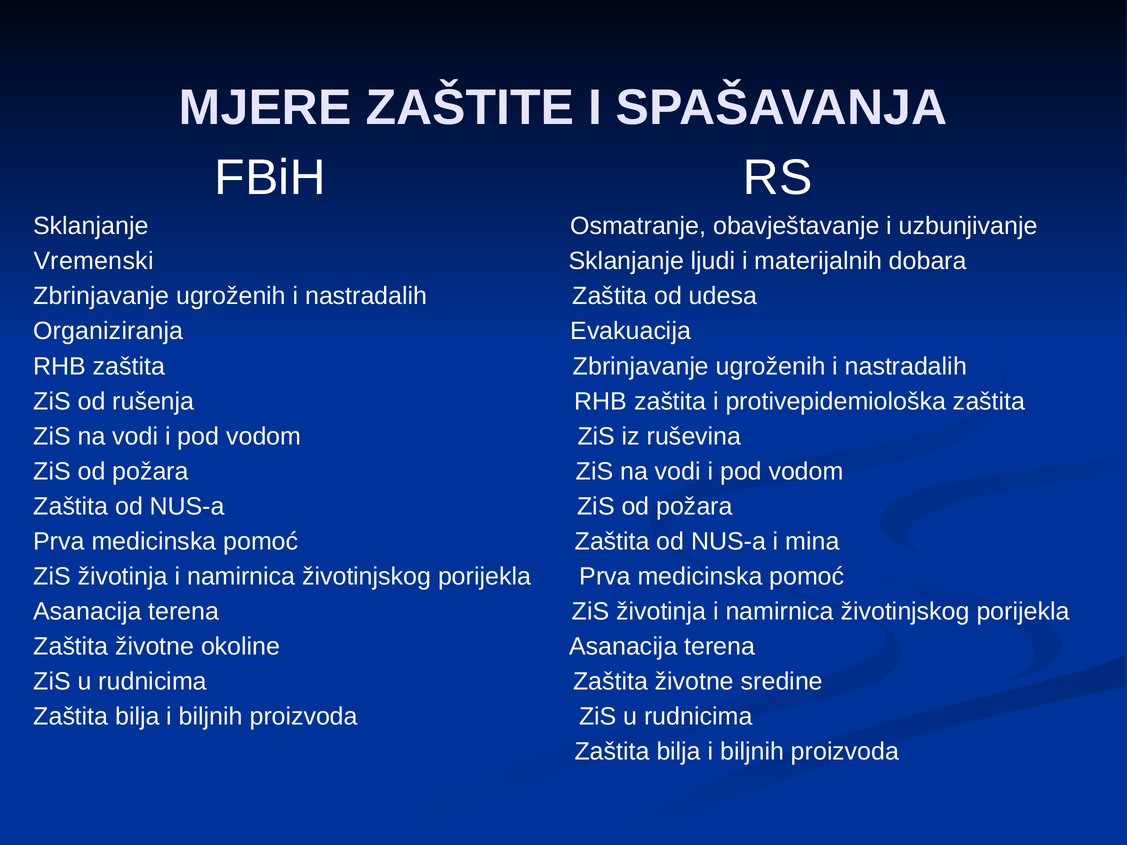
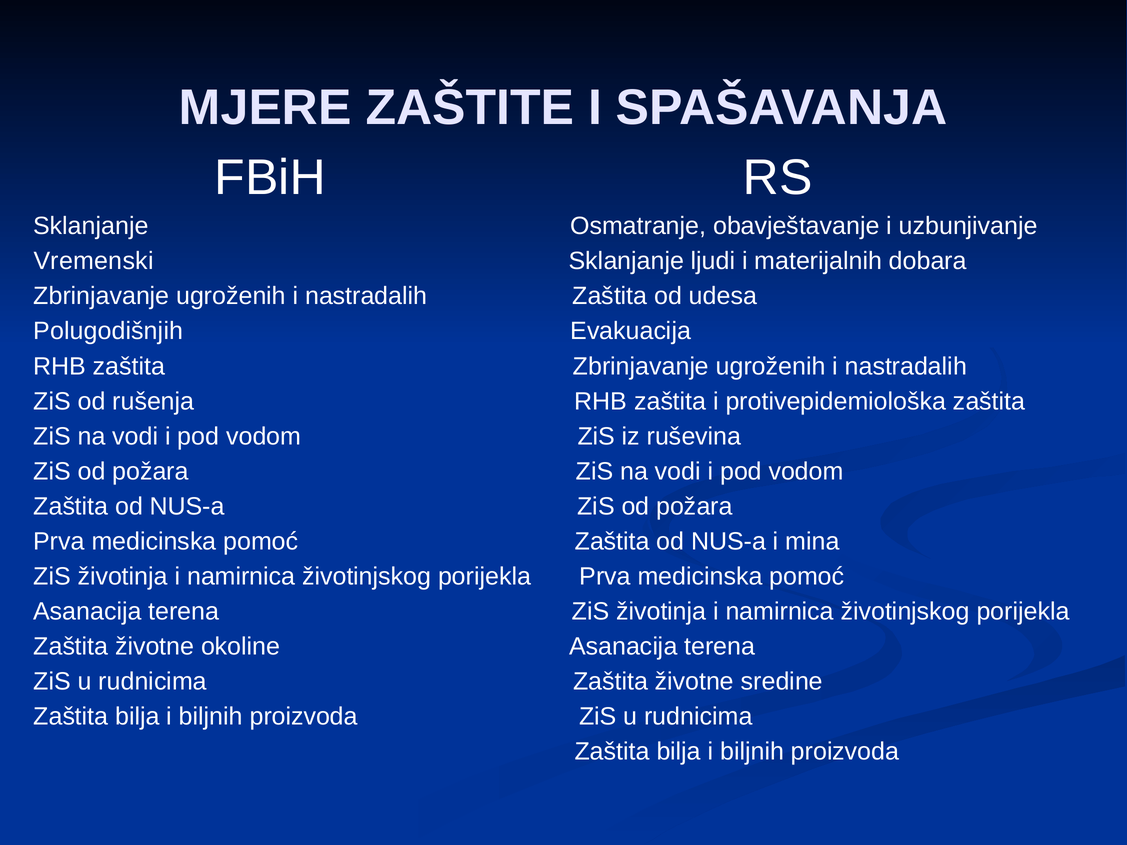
Organiziranja: Organiziranja -> Polugodišnjih (108, 331)
